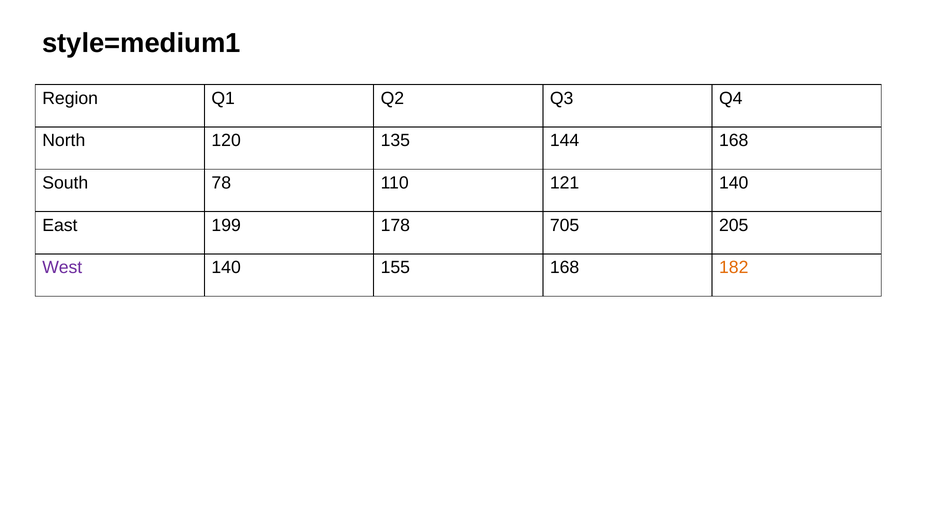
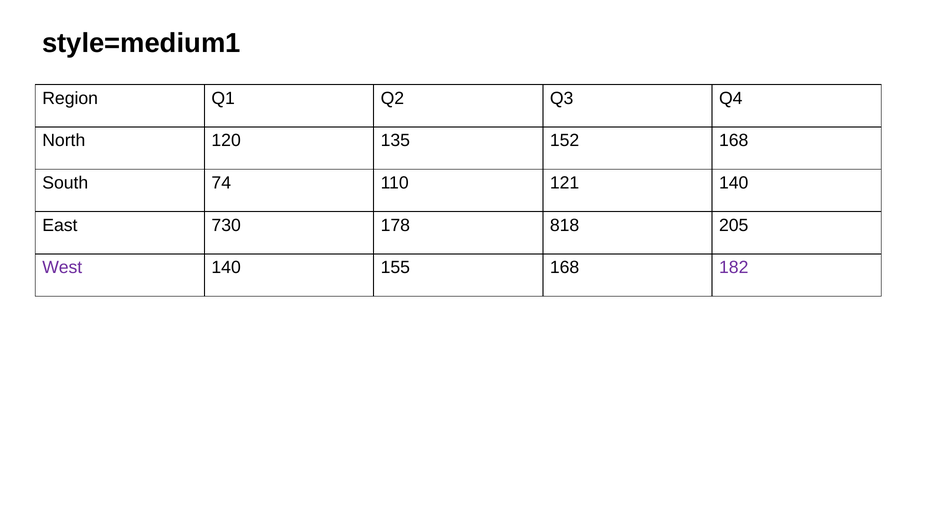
144: 144 -> 152 (565, 141)
78: 78 -> 74 (221, 183)
199: 199 -> 730 (226, 225)
705: 705 -> 818 (565, 225)
182 colour: orange -> purple (734, 267)
